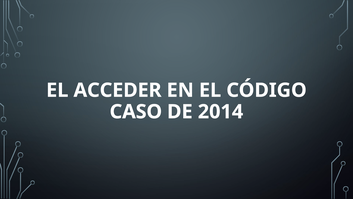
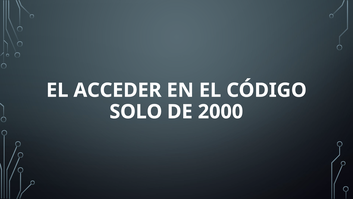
CASO: CASO -> SOLO (136, 112)
2014: 2014 -> 2000 (220, 112)
